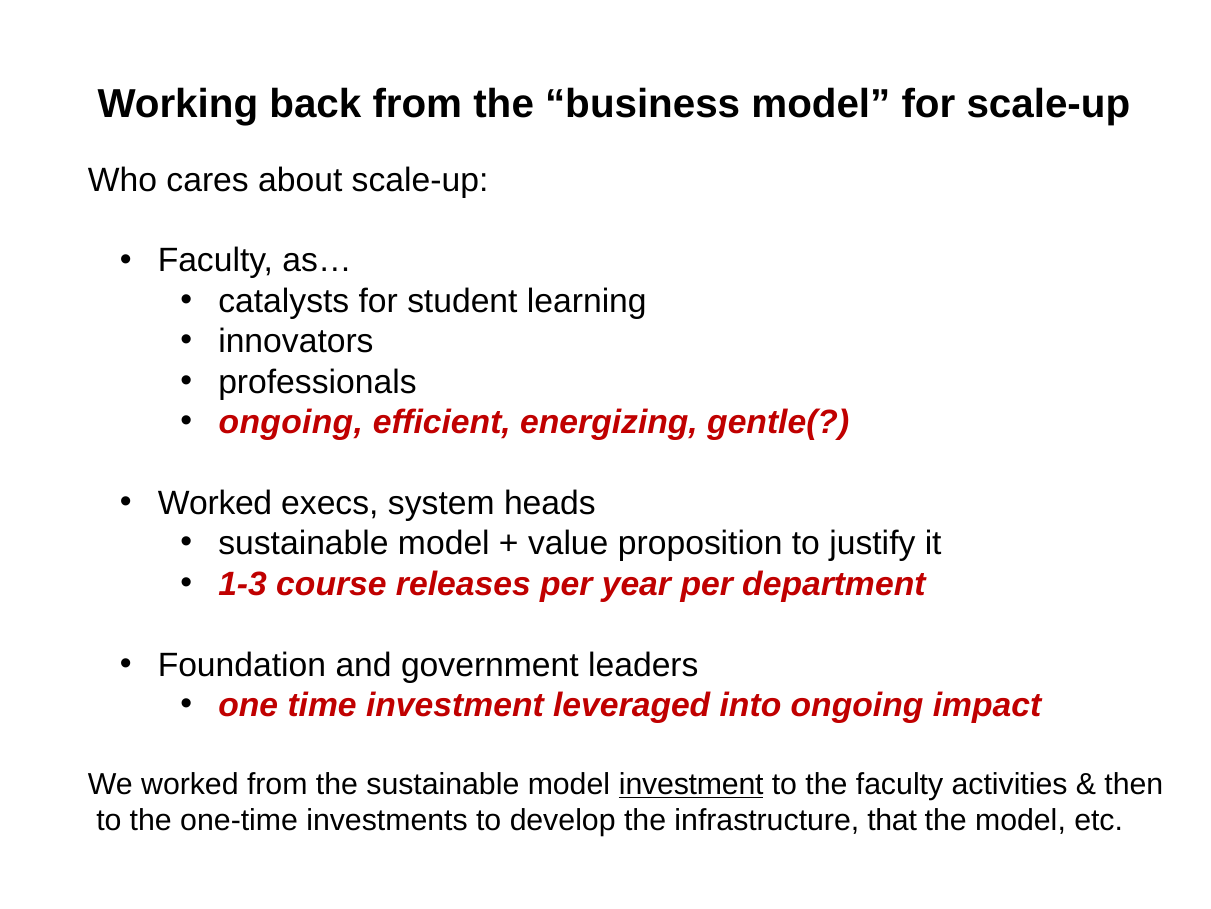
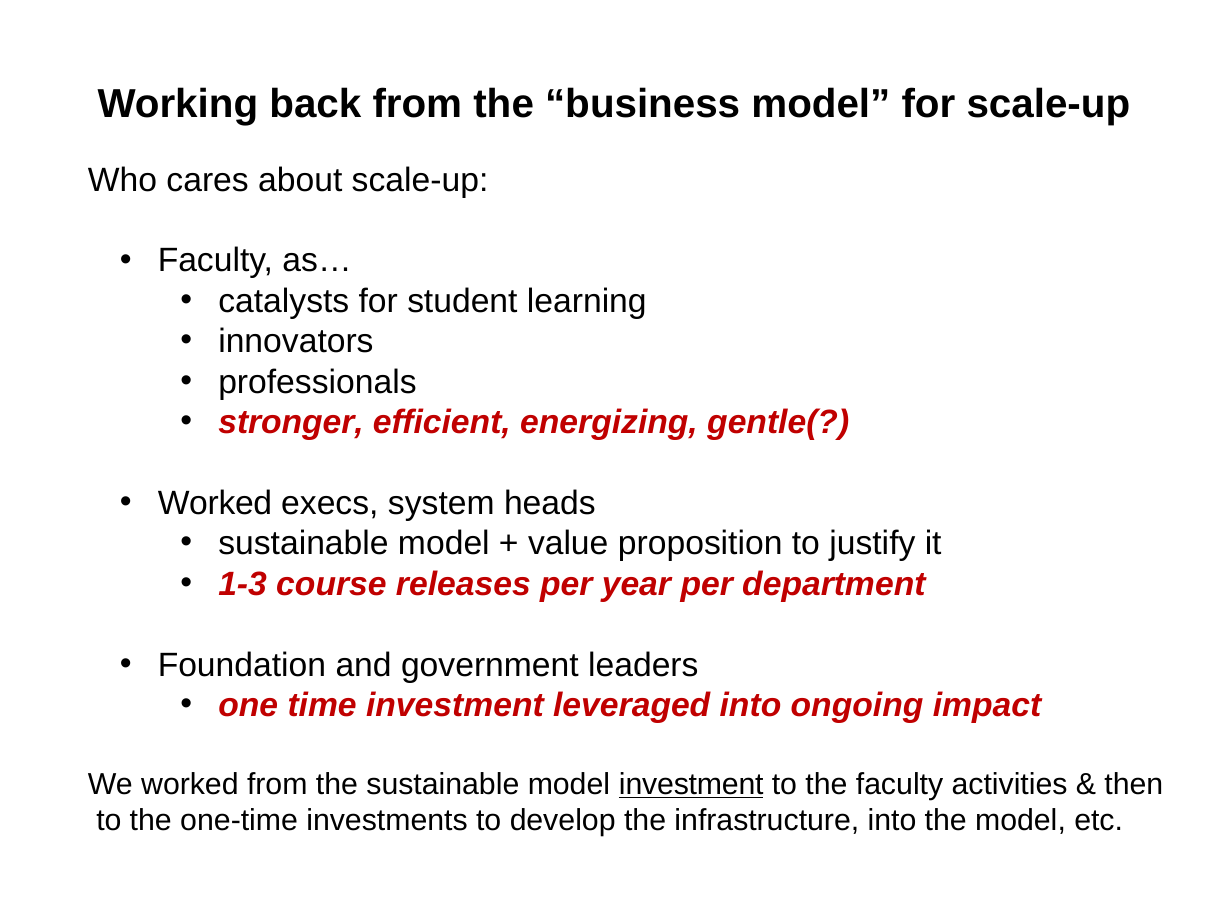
ongoing: ongoing -> stronger (291, 422)
infrastructure that: that -> into (892, 820)
